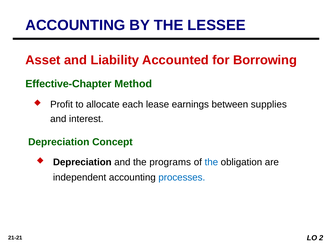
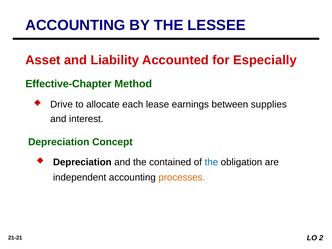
Borrowing: Borrowing -> Especially (265, 60)
Profit: Profit -> Drive (62, 104)
programs: programs -> contained (170, 162)
processes colour: blue -> orange (182, 177)
